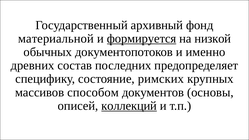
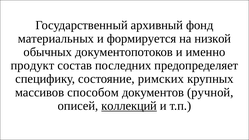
материальной: материальной -> материальных (56, 39)
формируется underline: present -> none (142, 39)
древних: древних -> продукт (32, 65)
основы: основы -> ручной (210, 92)
